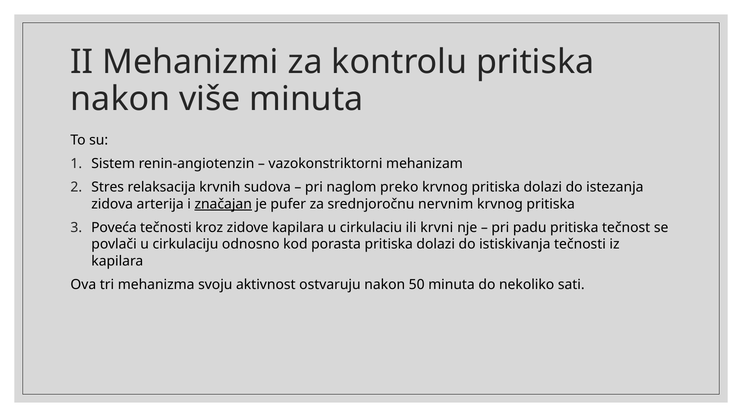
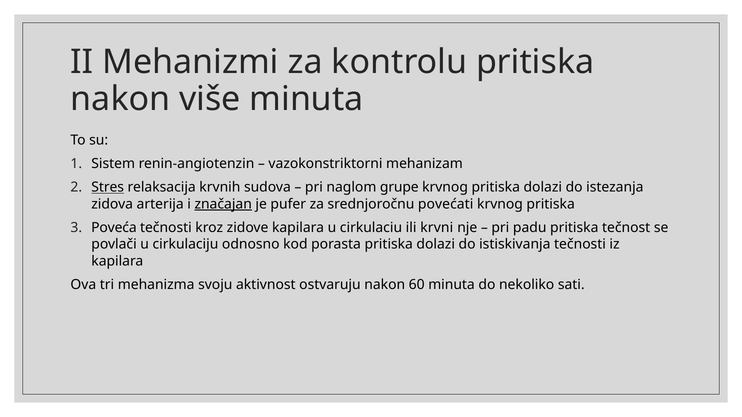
Stres underline: none -> present (108, 187)
preko: preko -> grupe (399, 187)
nervnim: nervnim -> povećati (446, 204)
50: 50 -> 60 (417, 285)
